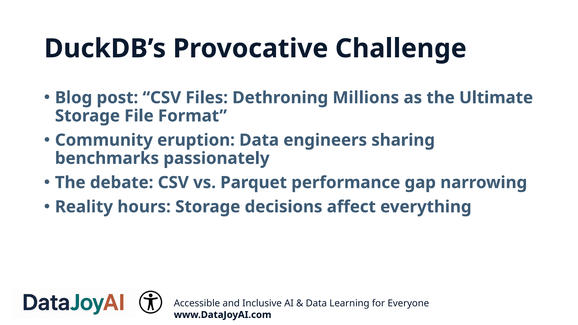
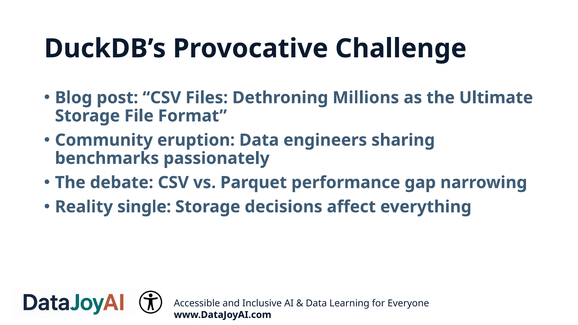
hours: hours -> single (144, 207)
